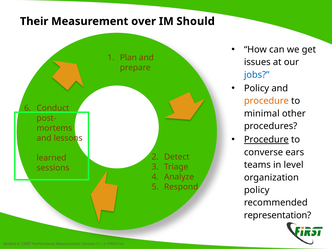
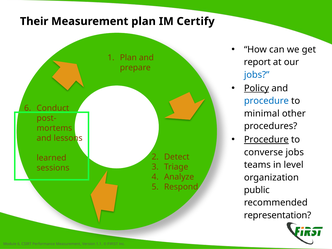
Measurement over: over -> plan (144, 21)
Should: Should -> Certify (196, 21)
issues: issues -> report (257, 62)
Policy underline: none -> present (257, 88)
procedure colour: orange -> blue (266, 101)
converse ears: ears -> jobs (295, 152)
policy: policy -> public (257, 190)
